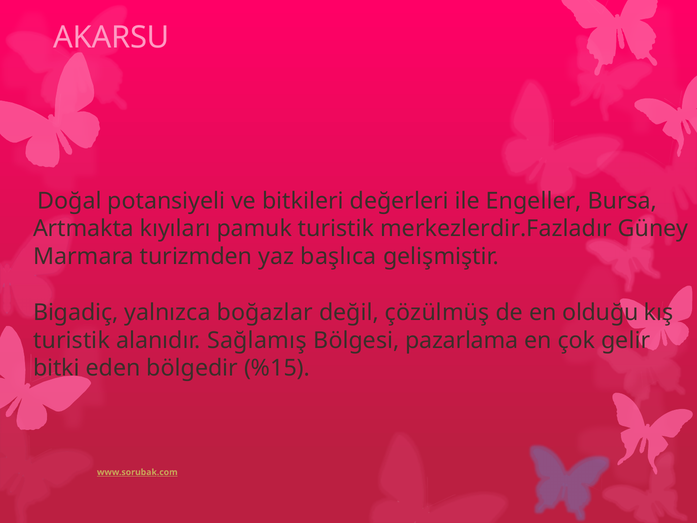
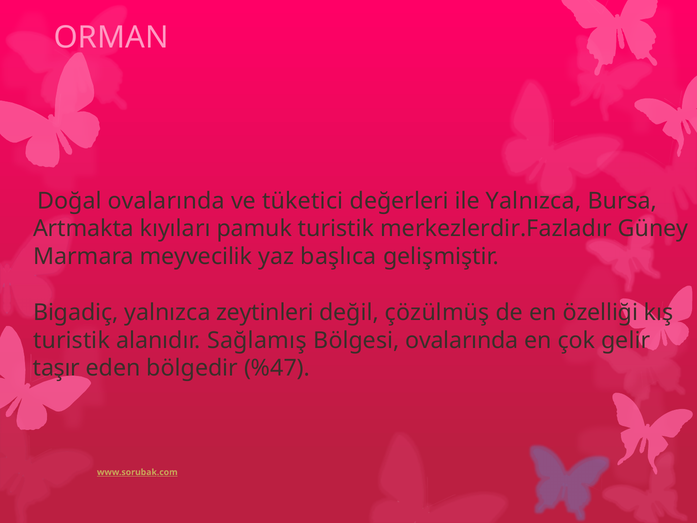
AKARSU: AKARSU -> ORMAN (111, 37)
Doğal potansiyeli: potansiyeli -> ovalarında (166, 201)
bitkileri: bitkileri -> tüketici (303, 201)
ile Engeller: Engeller -> Yalnızca (534, 201)
turizmden: turizmden -> meyvecilik (196, 257)
boğazlar: boğazlar -> zeytinleri (265, 312)
olduğu: olduğu -> özelliği (600, 312)
Bölgesi pazarlama: pazarlama -> ovalarında (462, 340)
bitki: bitki -> taşır (56, 368)
%15: %15 -> %47 (277, 368)
